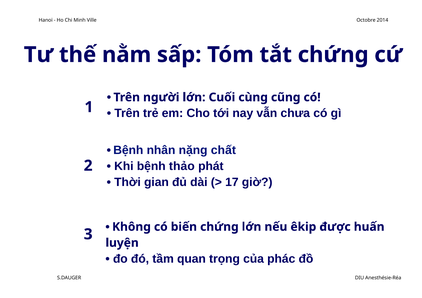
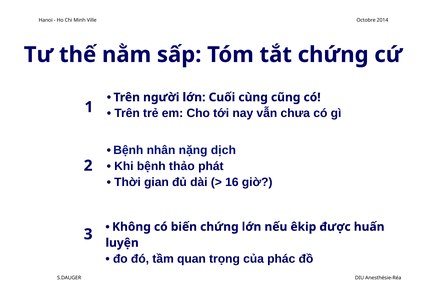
chất: chất -> dịch (223, 150)
17: 17 -> 16 (232, 182)
